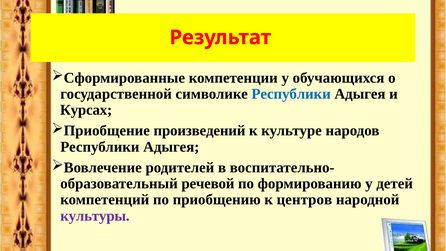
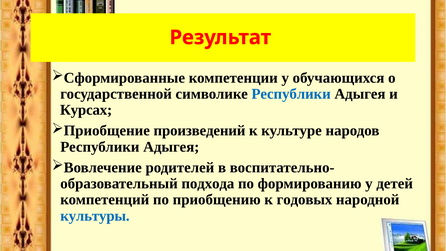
речевой: речевой -> подхода (208, 184)
центров: центров -> годовых (304, 200)
культуры colour: purple -> blue (95, 216)
